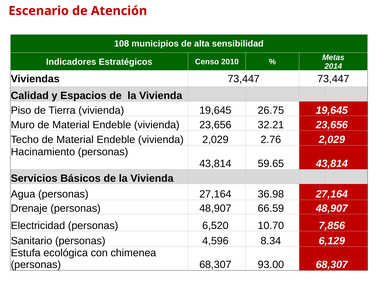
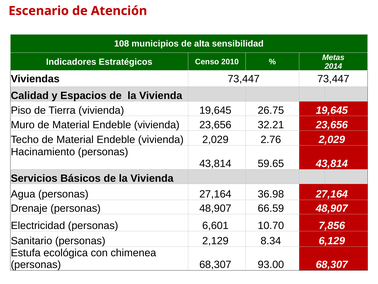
6,520: 6,520 -> 6,601 (215, 225)
4,596: 4,596 -> 2,129 (215, 240)
